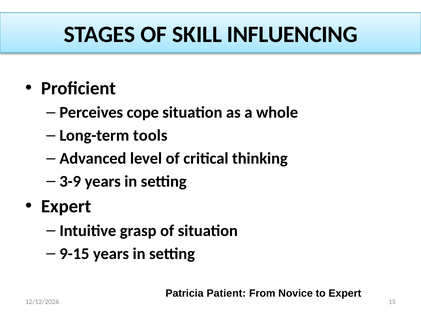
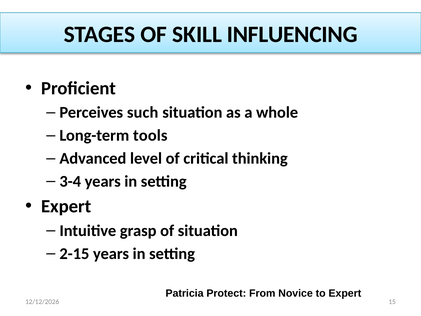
cope: cope -> such (143, 112)
3-9: 3-9 -> 3-4 (70, 181)
9-15: 9-15 -> 2-15 (74, 253)
Patient: Patient -> Protect (226, 293)
